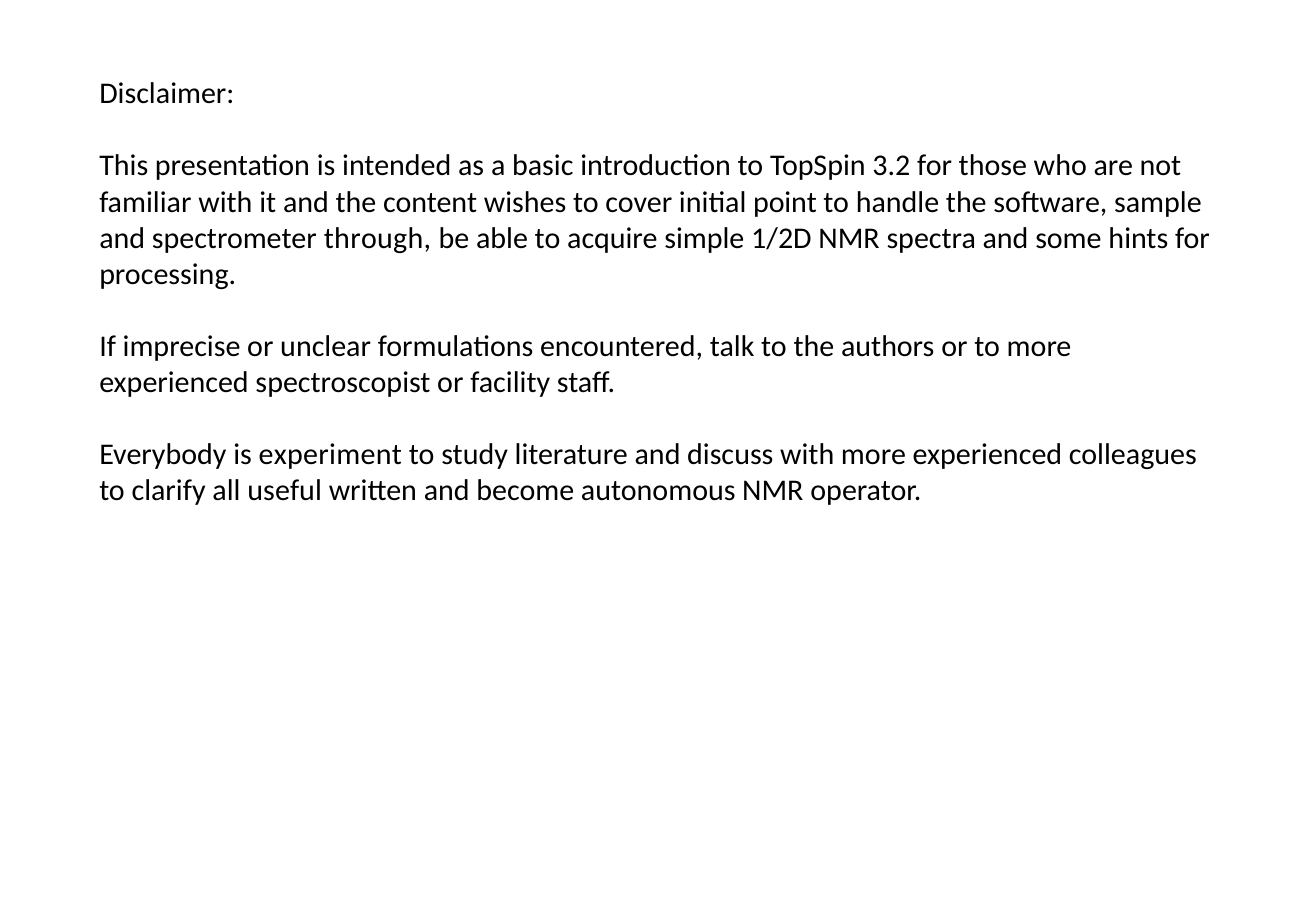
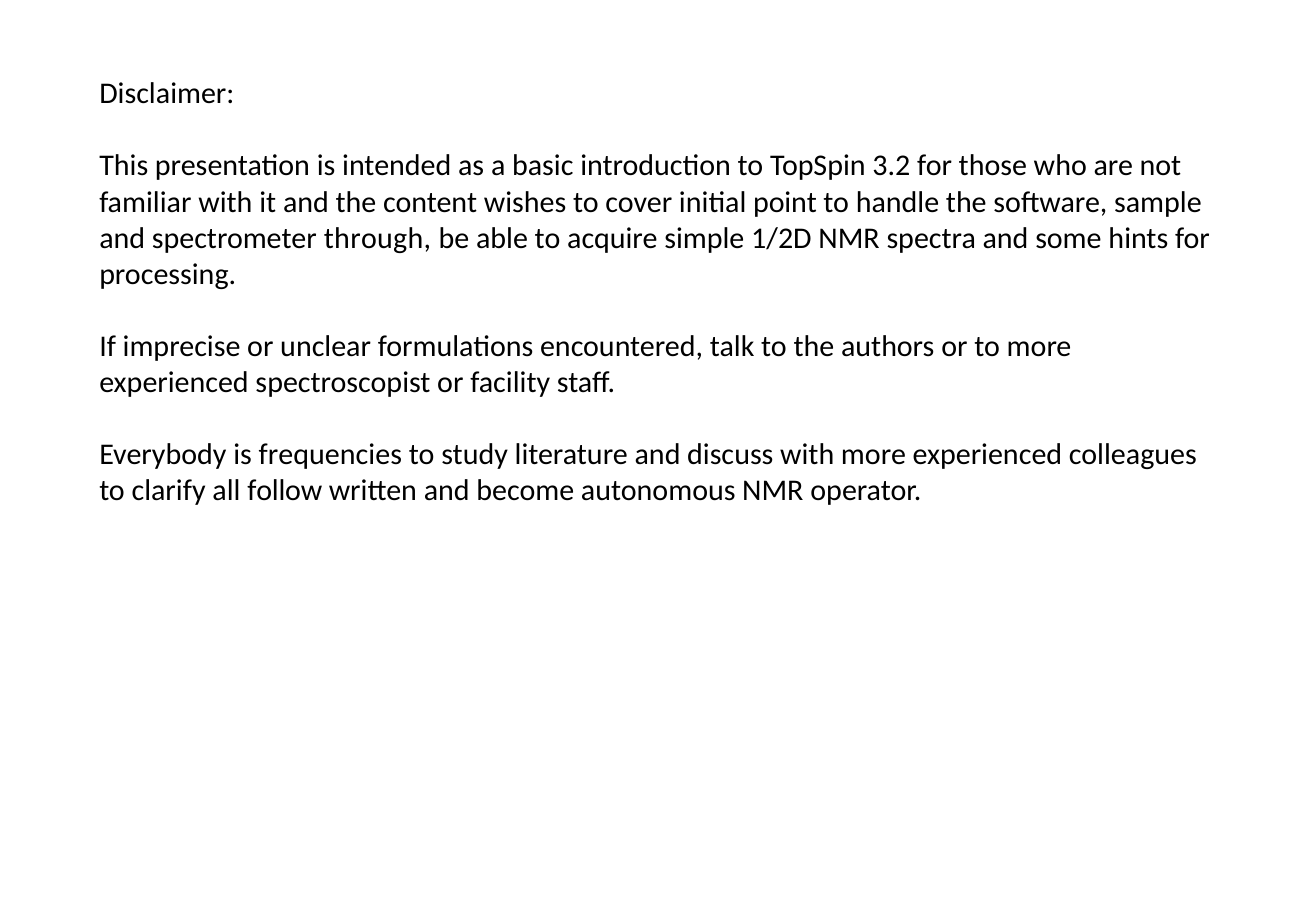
experiment: experiment -> frequencies (330, 454)
useful: useful -> follow (285, 490)
